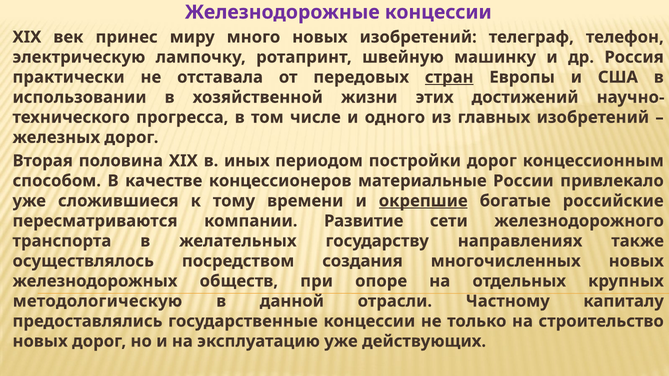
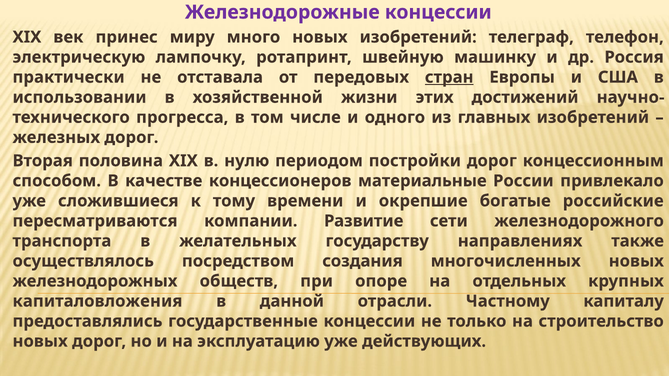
иных: иных -> нулю (247, 161)
окрепшие underline: present -> none (423, 201)
методологическую: методологическую -> капиталовложения (97, 301)
